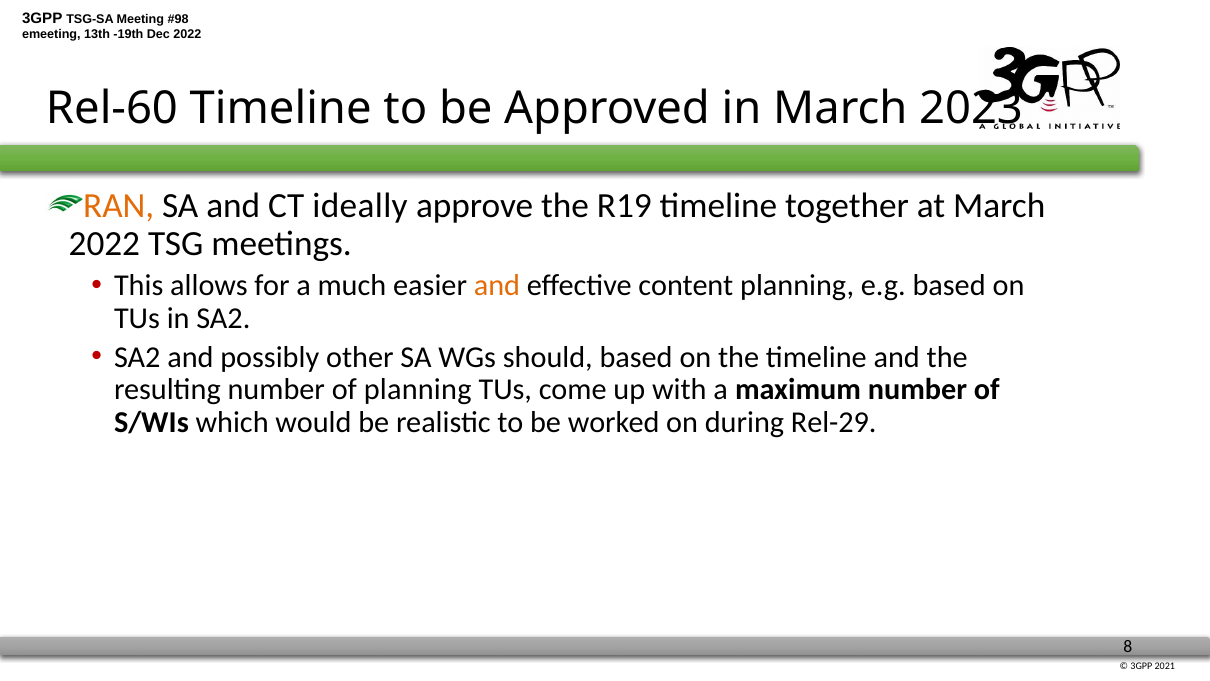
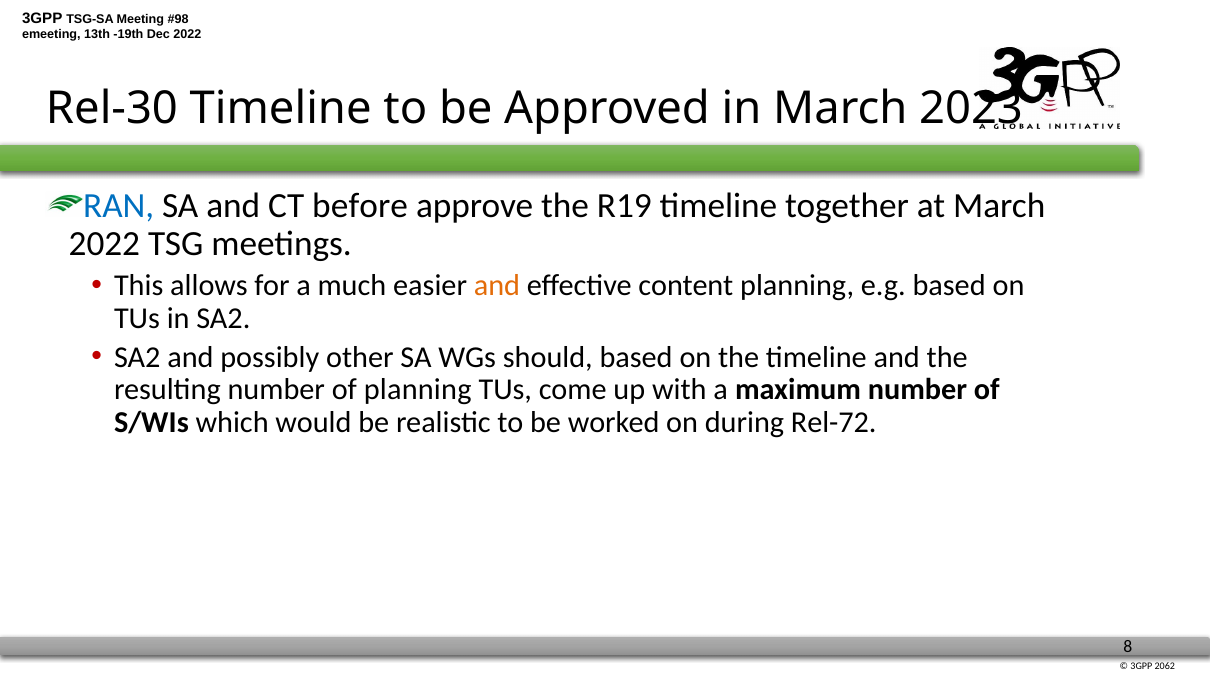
Rel-60: Rel-60 -> Rel-30 (112, 108)
RAN colour: orange -> blue (119, 206)
ideally: ideally -> before (360, 206)
Rel-29: Rel-29 -> Rel-72 (834, 422)
2021: 2021 -> 2062 (1165, 666)
